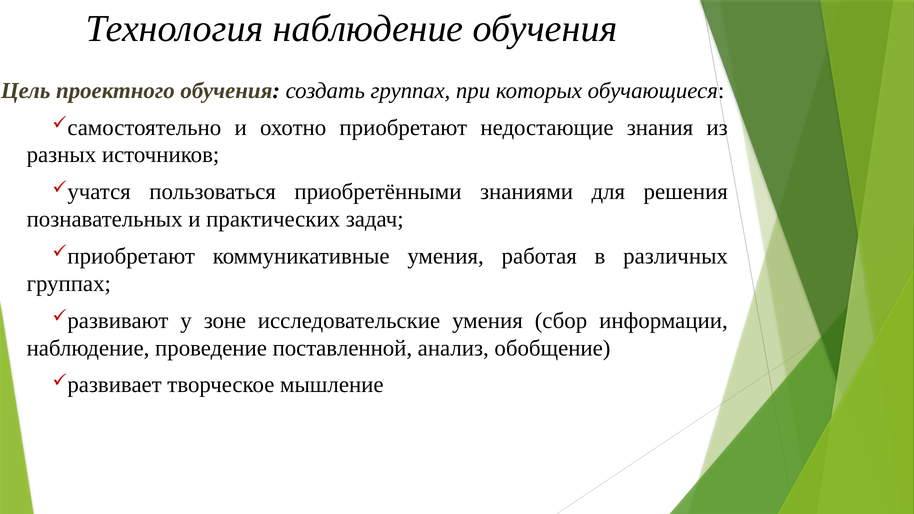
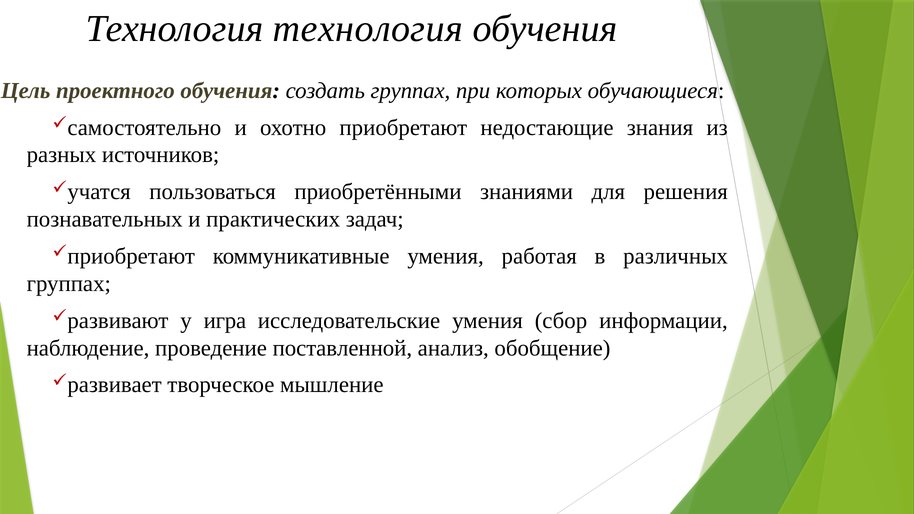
Технология наблюдение: наблюдение -> технология (368, 29)
зоне: зоне -> игра (225, 321)
